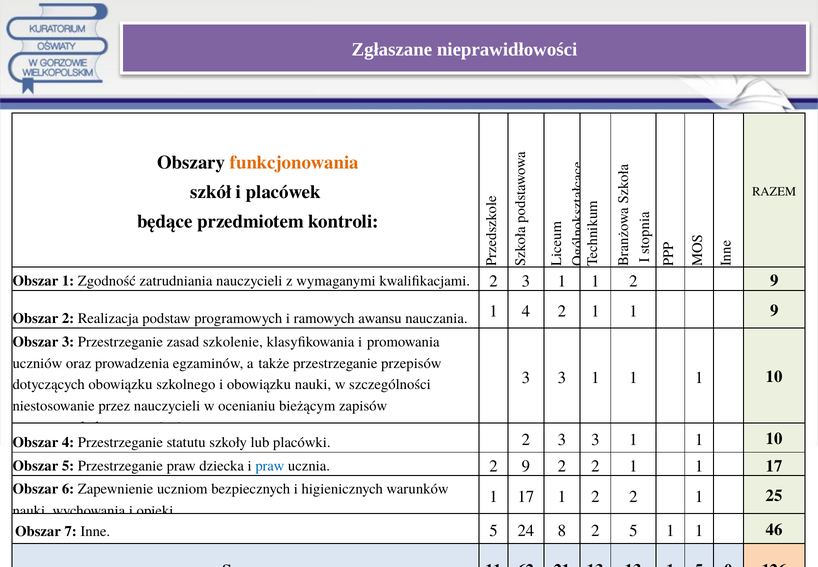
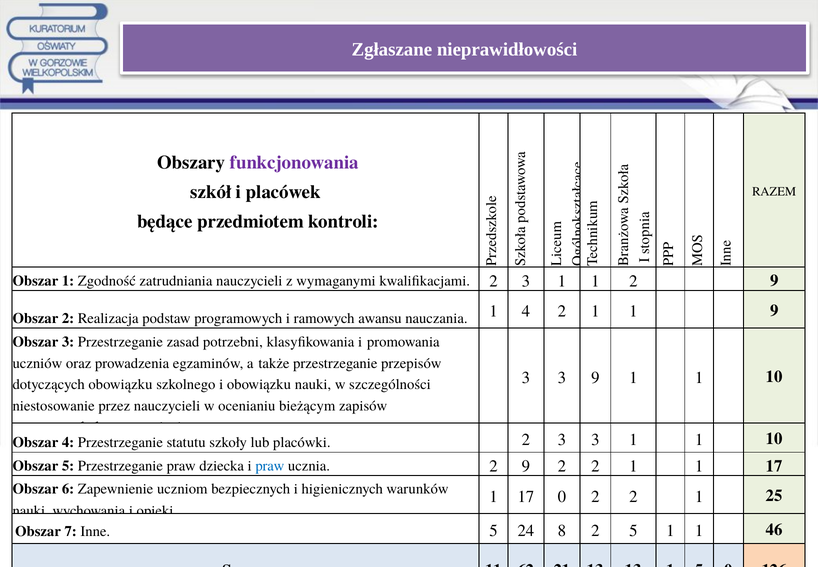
funkcjonowania colour: orange -> purple (294, 163)
szkolenie: szkolenie -> potrzebni (233, 341)
1: 1 -> 9 (595, 377)
17 1: 1 -> 0 (562, 496)
